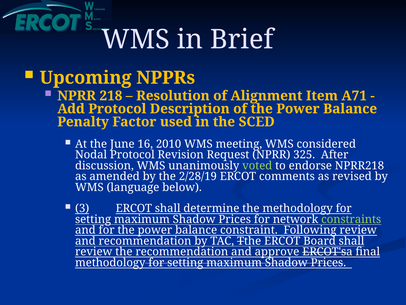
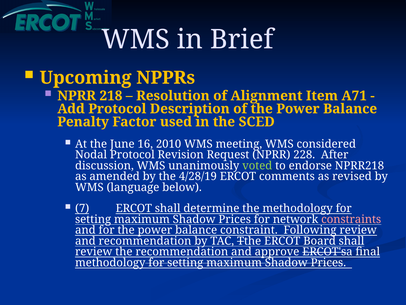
325: 325 -> 228 (304, 155)
2/28/19: 2/28/19 -> 4/28/19 (198, 176)
3: 3 -> 7 (82, 208)
constraints colour: light green -> pink (351, 219)
